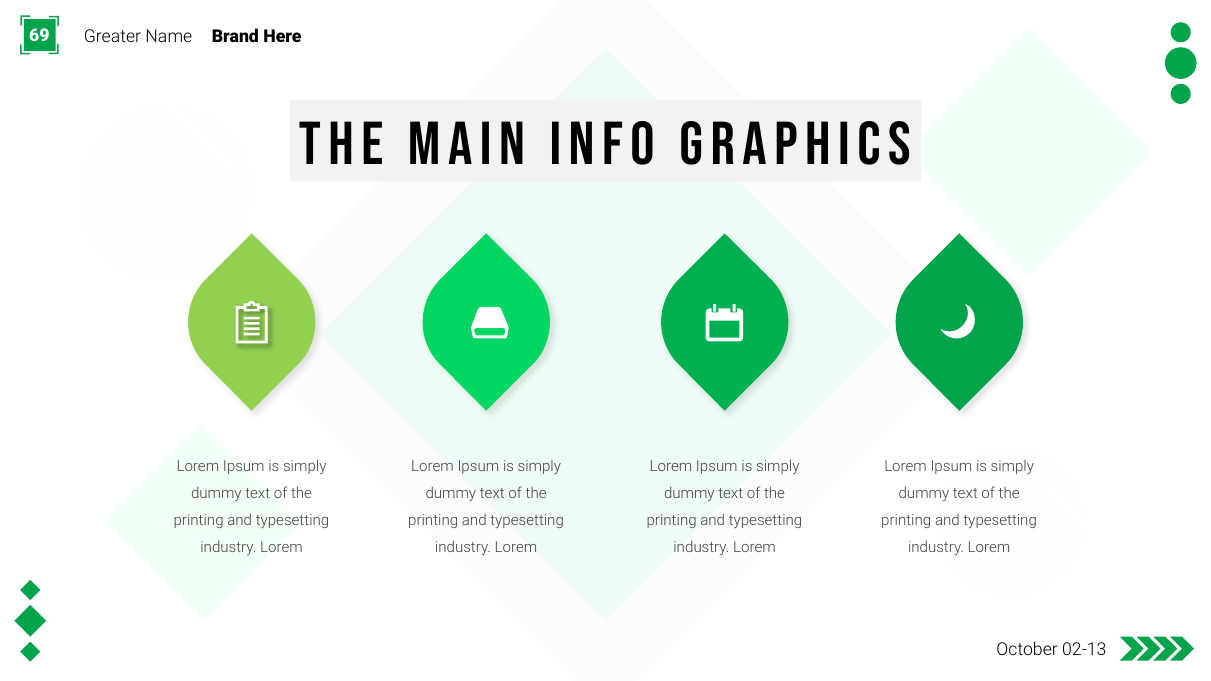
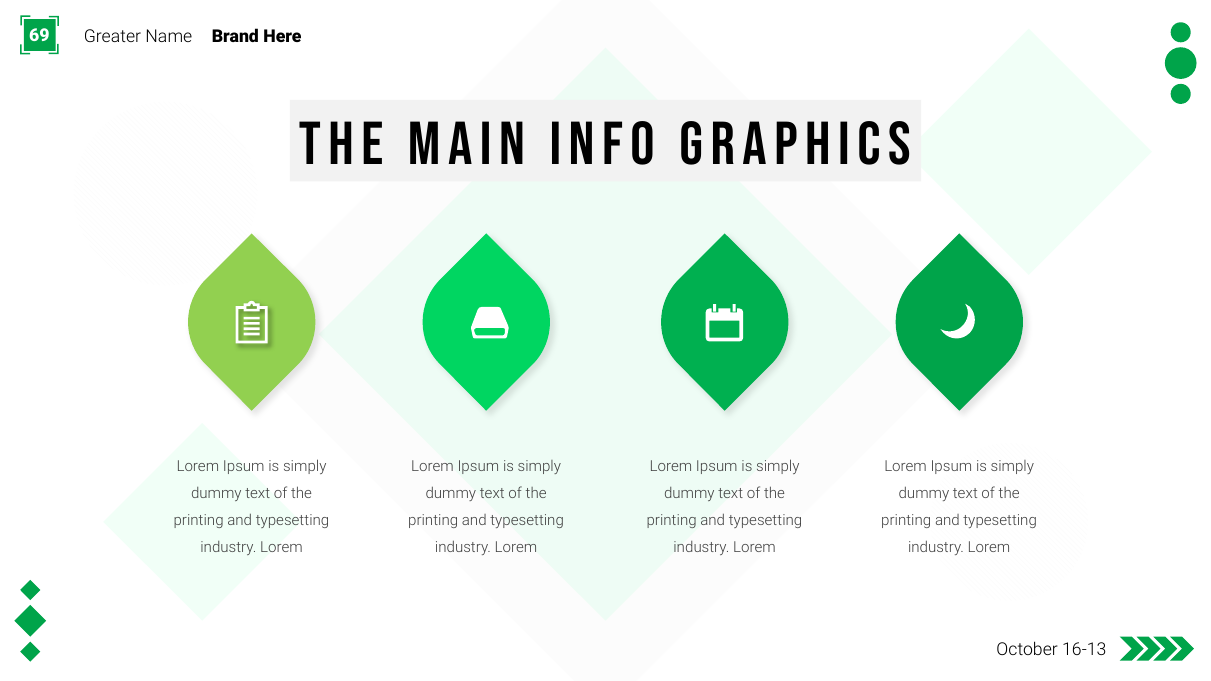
02-13: 02-13 -> 16-13 (1084, 650)
